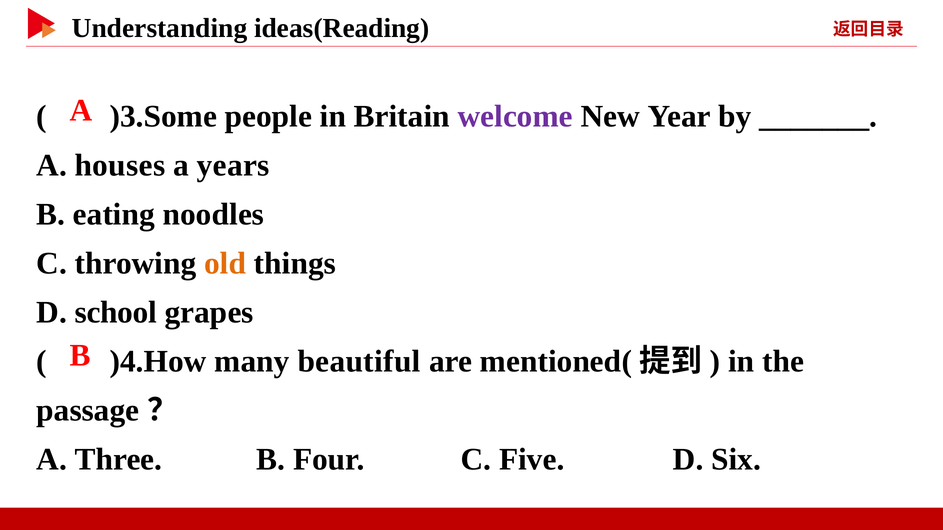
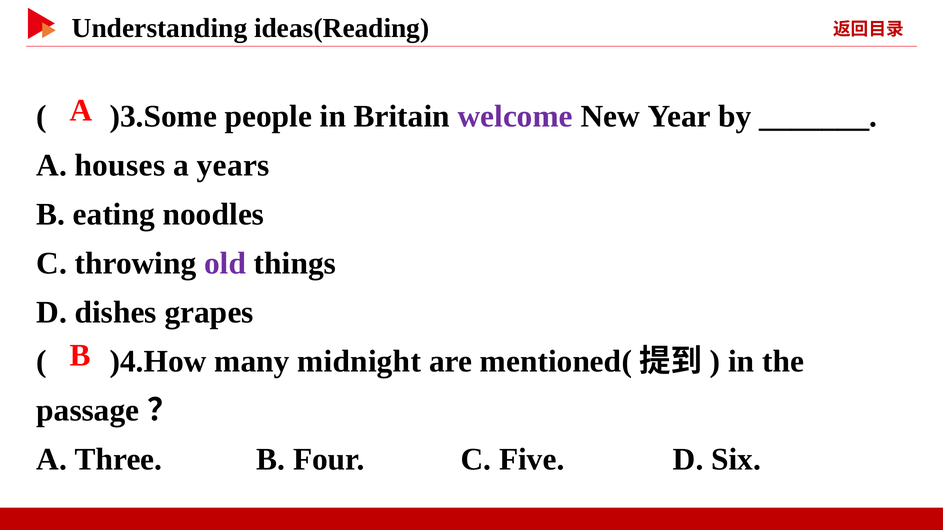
old colour: orange -> purple (225, 264)
school: school -> dishes (116, 313)
beautiful: beautiful -> midnight (359, 362)
